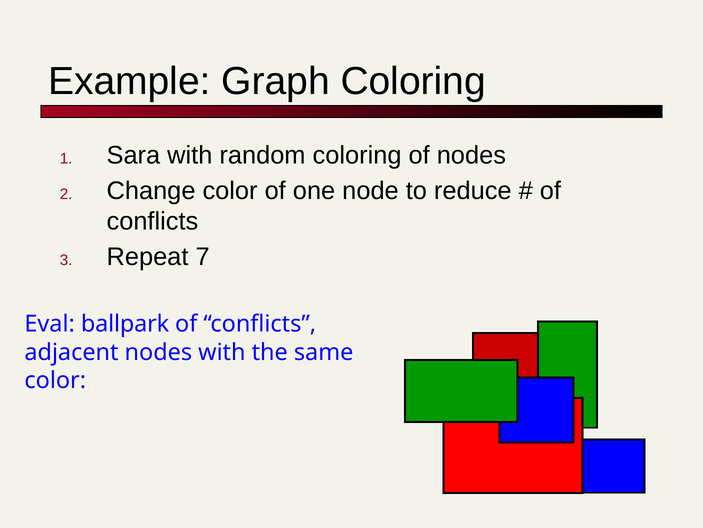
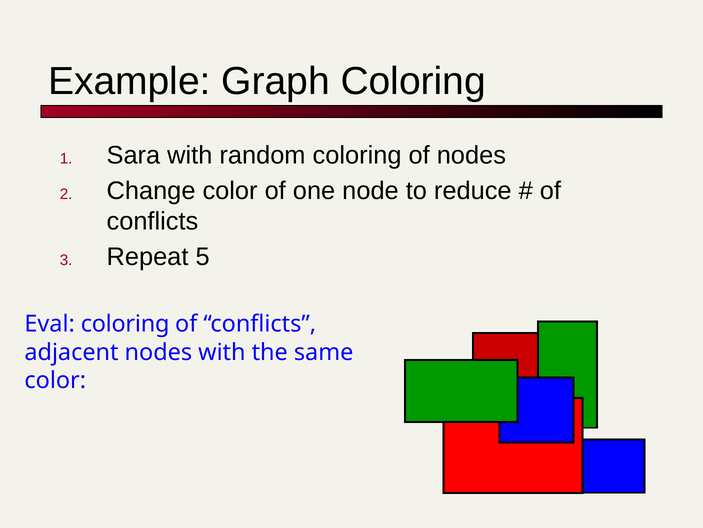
7: 7 -> 5 (203, 257)
Eval ballpark: ballpark -> coloring (125, 324)
